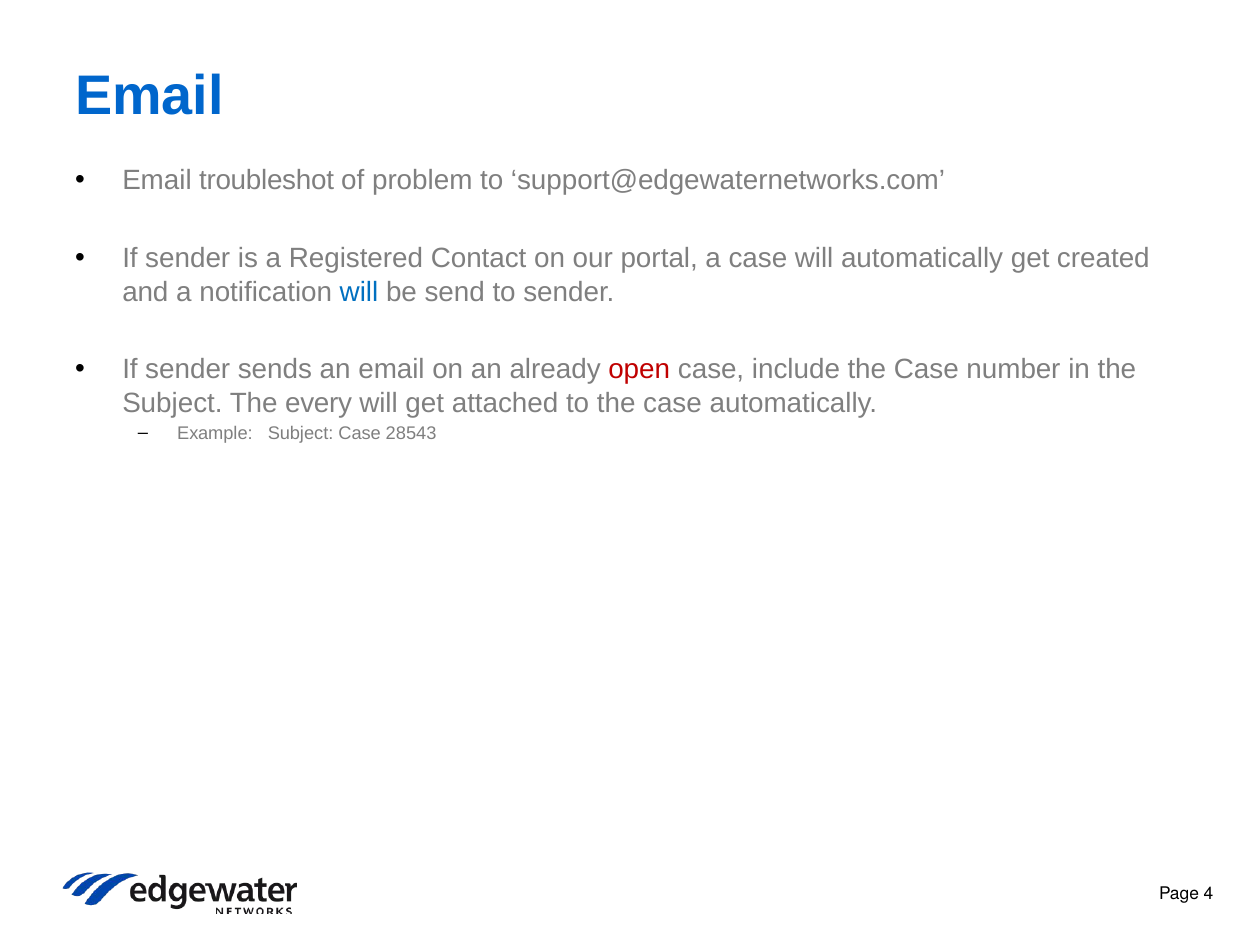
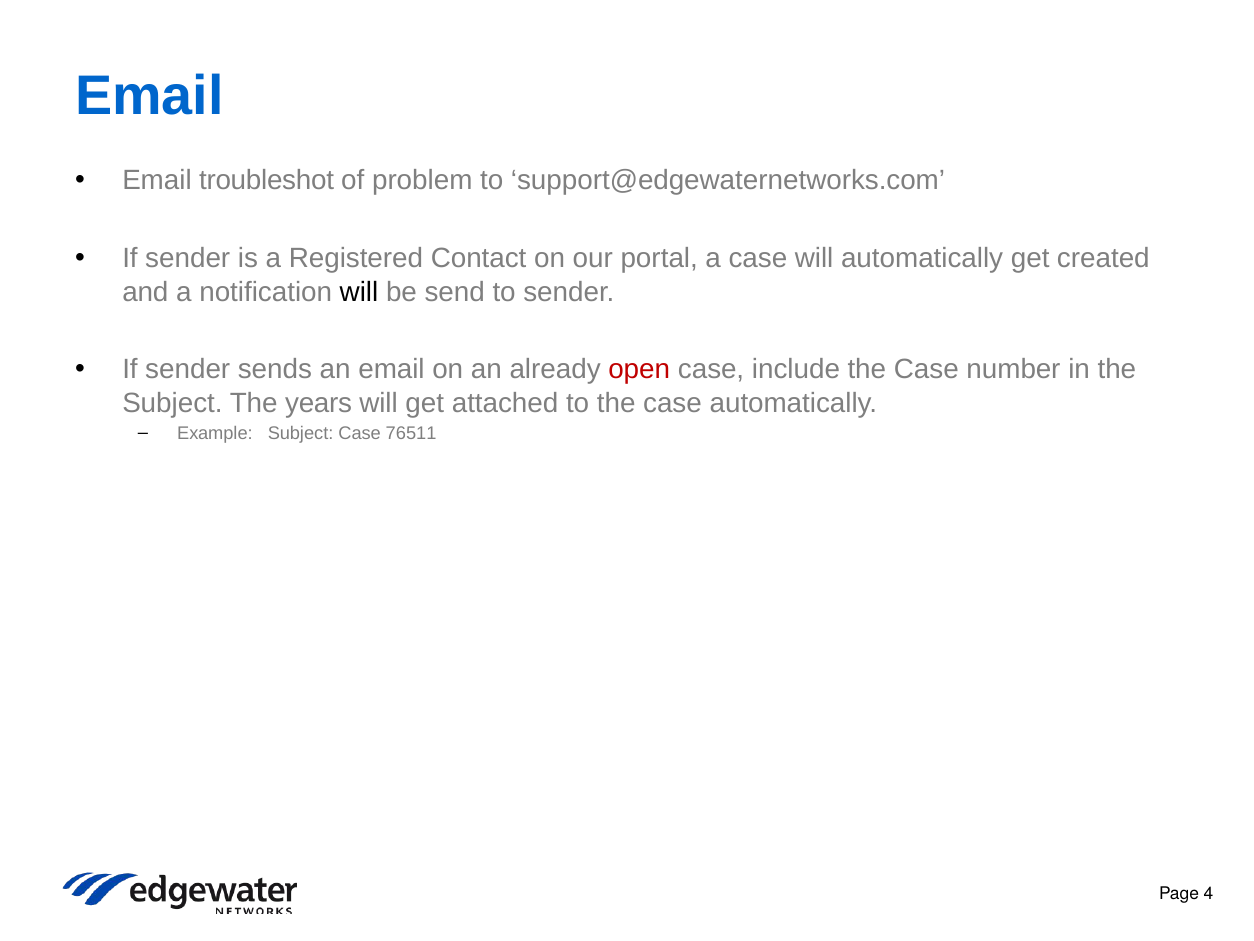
will colour: blue -> black (359, 292)
every: every -> years (319, 403)
28543: 28543 -> 76511 (411, 434)
